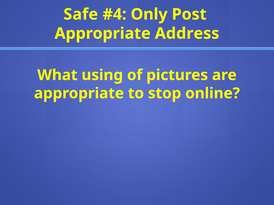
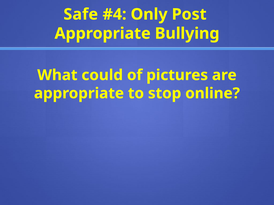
Address: Address -> Bullying (187, 34)
using: using -> could (102, 75)
